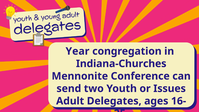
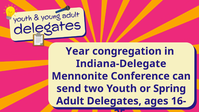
Indiana-Churches: Indiana-Churches -> Indiana-Delegate (121, 64)
Issues: Issues -> Spring (170, 89)
